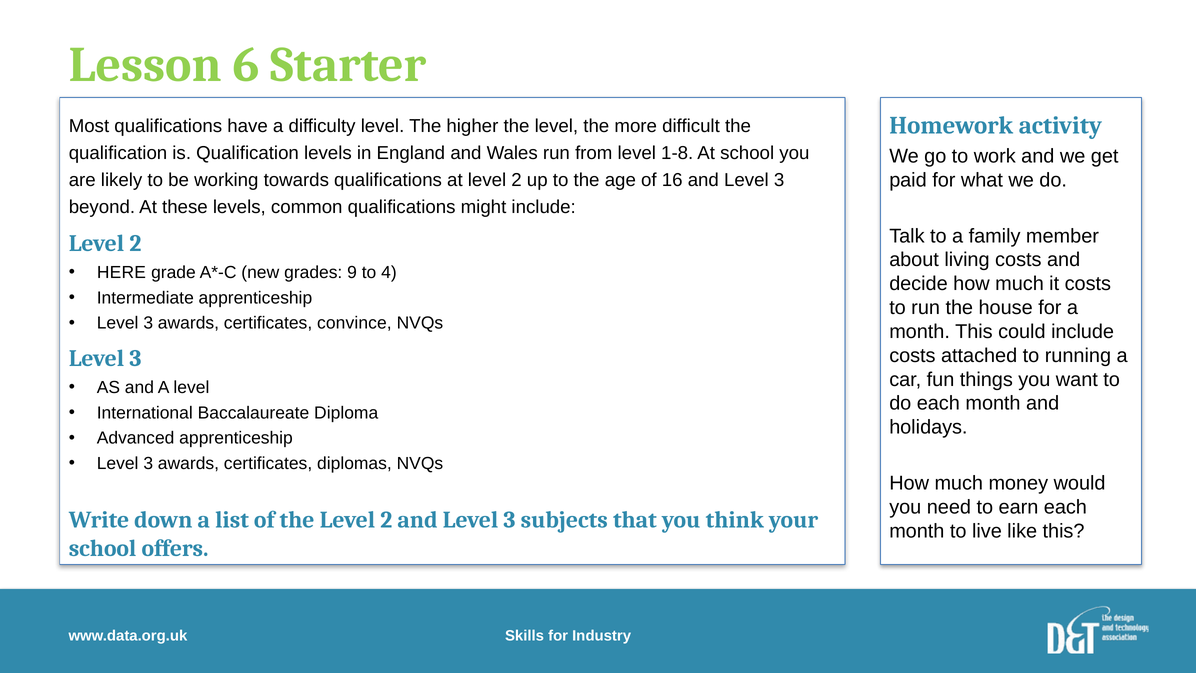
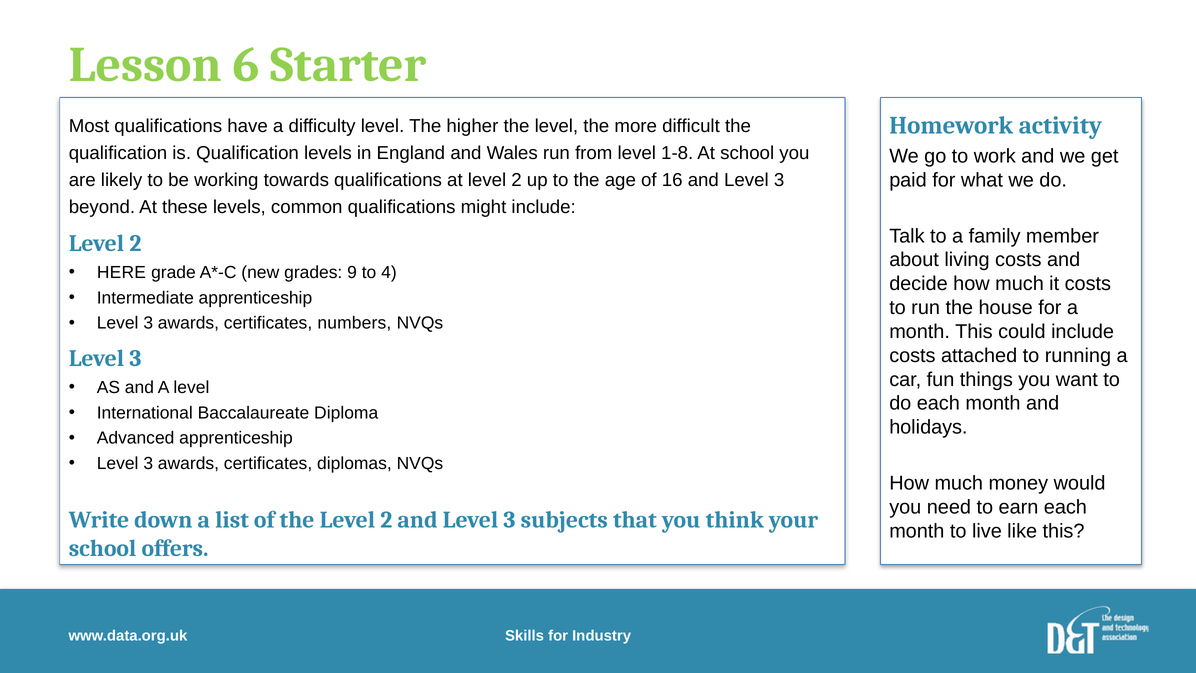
convince: convince -> numbers (354, 323)
